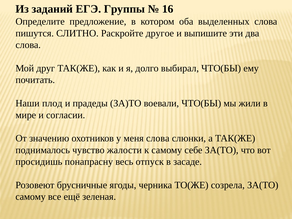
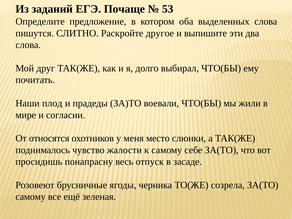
Группы: Группы -> Почаще (124, 9)
16: 16 -> 53 (168, 9)
значению: значению -> относятся (49, 138)
меня слова: слова -> место (158, 138)
